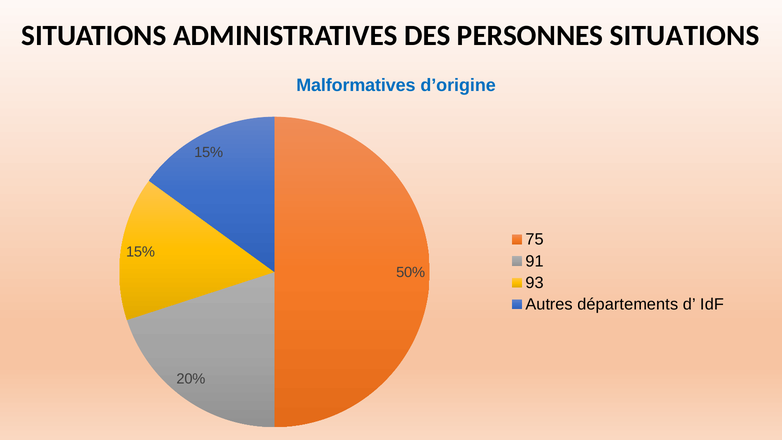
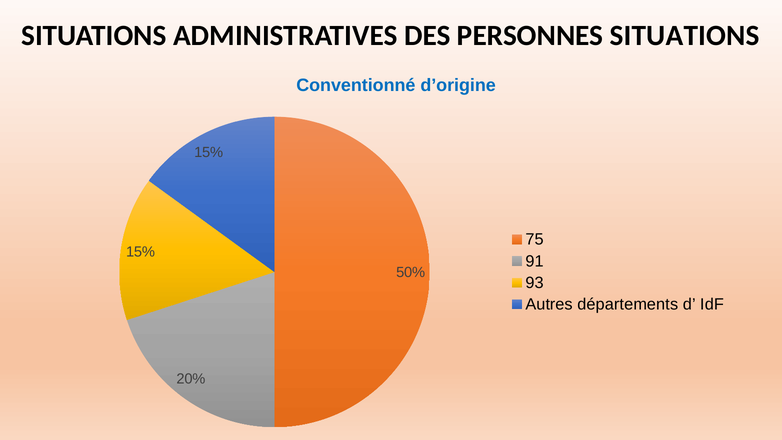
Malformatives: Malformatives -> Conventionné (356, 85)
